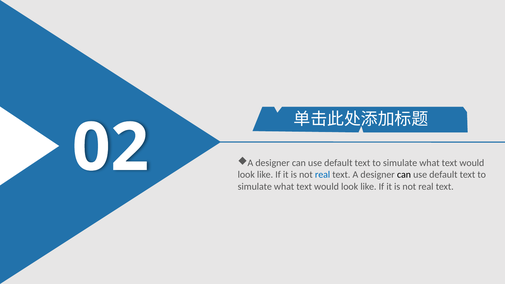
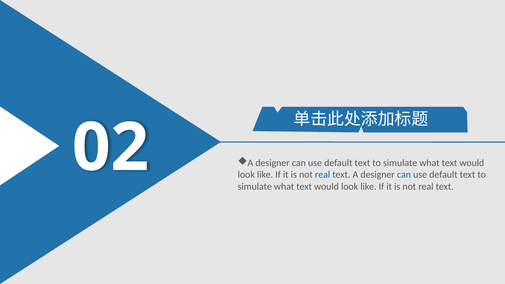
can colour: black -> blue (404, 175)
